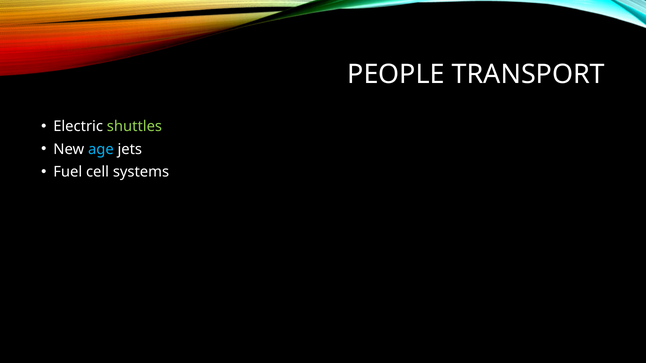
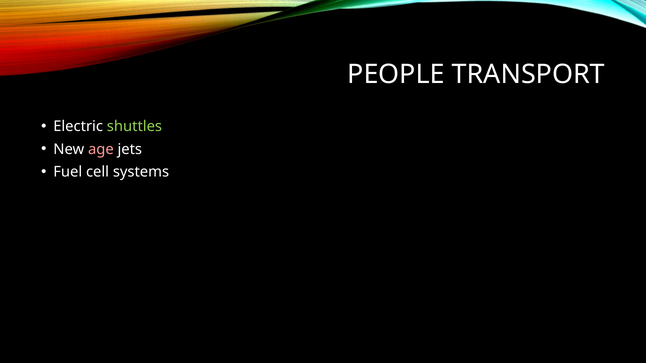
age colour: light blue -> pink (101, 149)
